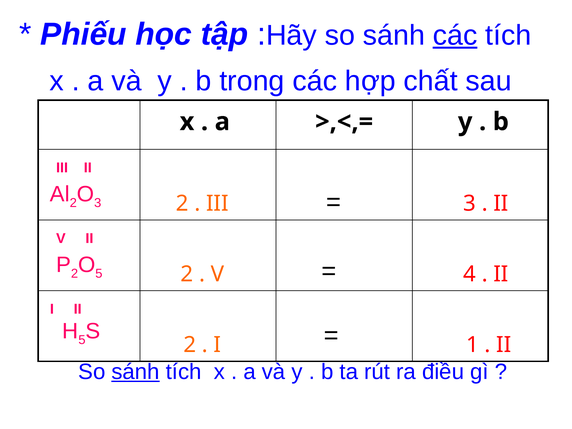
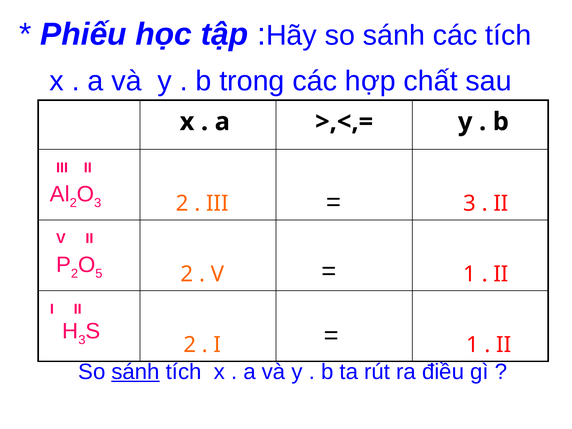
các underline: present -> none (455, 35)
V 4: 4 -> 1 (470, 274)
5: 5 -> 3 (82, 340)
